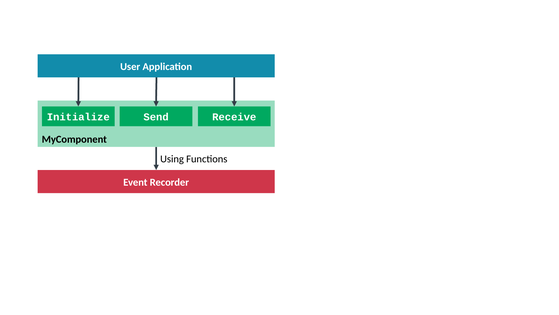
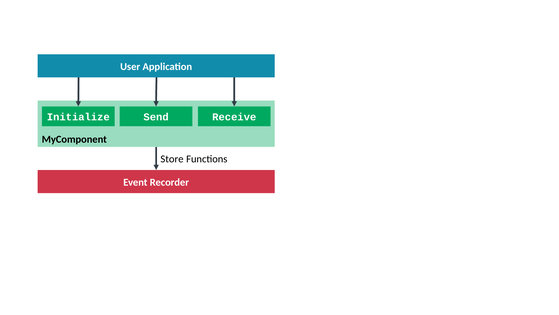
Using: Using -> Store (172, 159)
